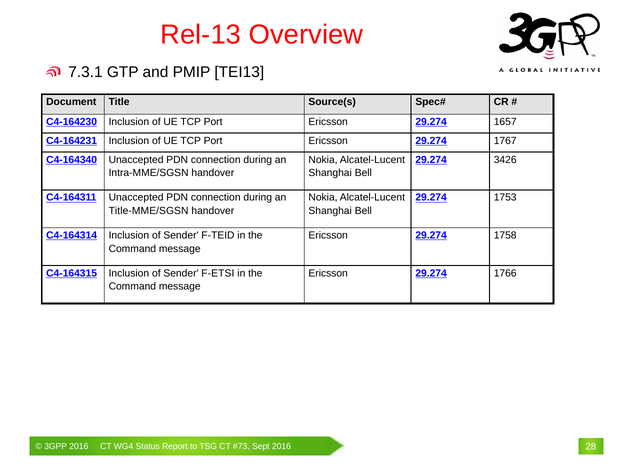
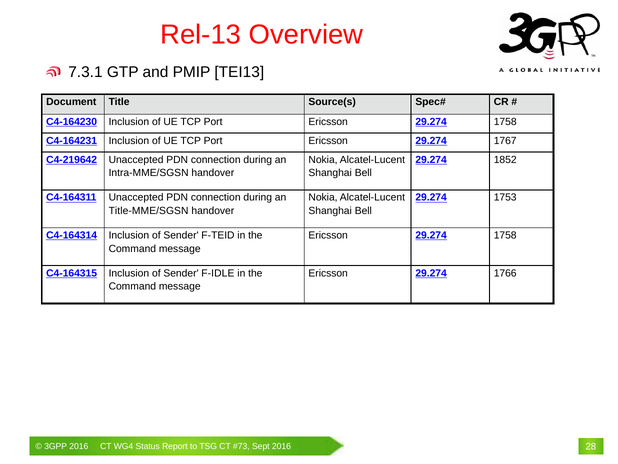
Port Ericsson 29.274 1657: 1657 -> 1758 (505, 122)
C4-164340: C4-164340 -> C4-219642 (72, 160)
3426: 3426 -> 1852 (505, 160)
F-ETSI: F-ETSI -> F-IDLE (218, 273)
